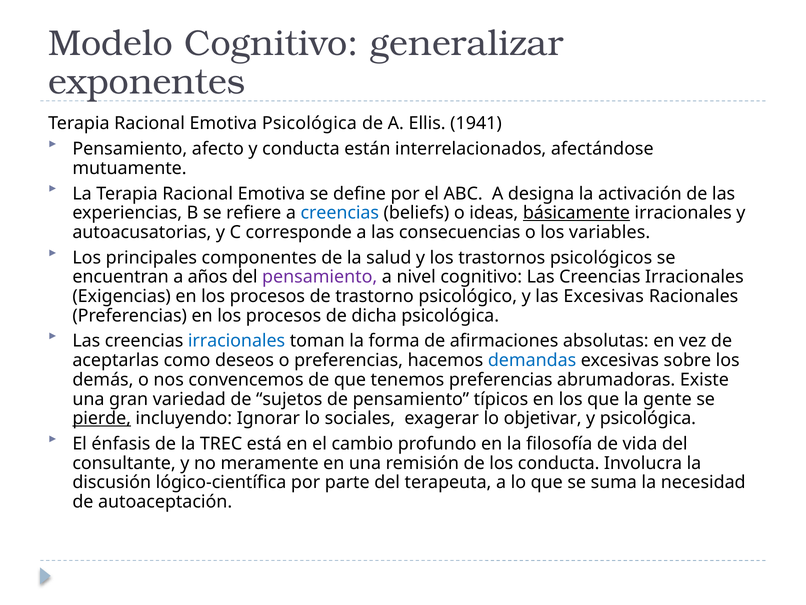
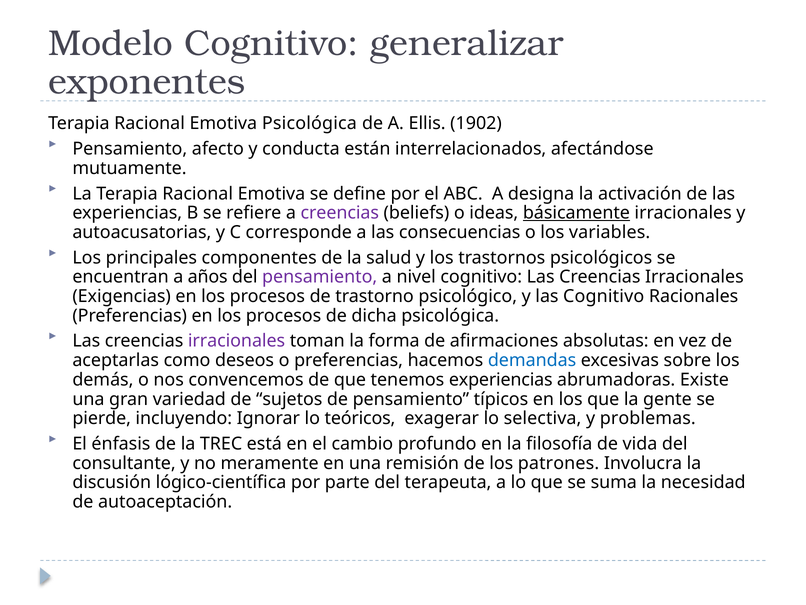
1941: 1941 -> 1902 (476, 123)
creencias colour: blue -> purple (340, 213)
las Excesivas: Excesivas -> Cognitivo (604, 296)
irracionales colour: blue -> purple (237, 341)
tenemos preferencias: preferencias -> experiencias (501, 379)
pierde underline: present -> none (102, 418)
sociales: sociales -> teóricos (360, 418)
objetivar: objetivar -> selectiva (543, 418)
y psicológica: psicológica -> problemas (648, 418)
los conducta: conducta -> patrones (559, 463)
